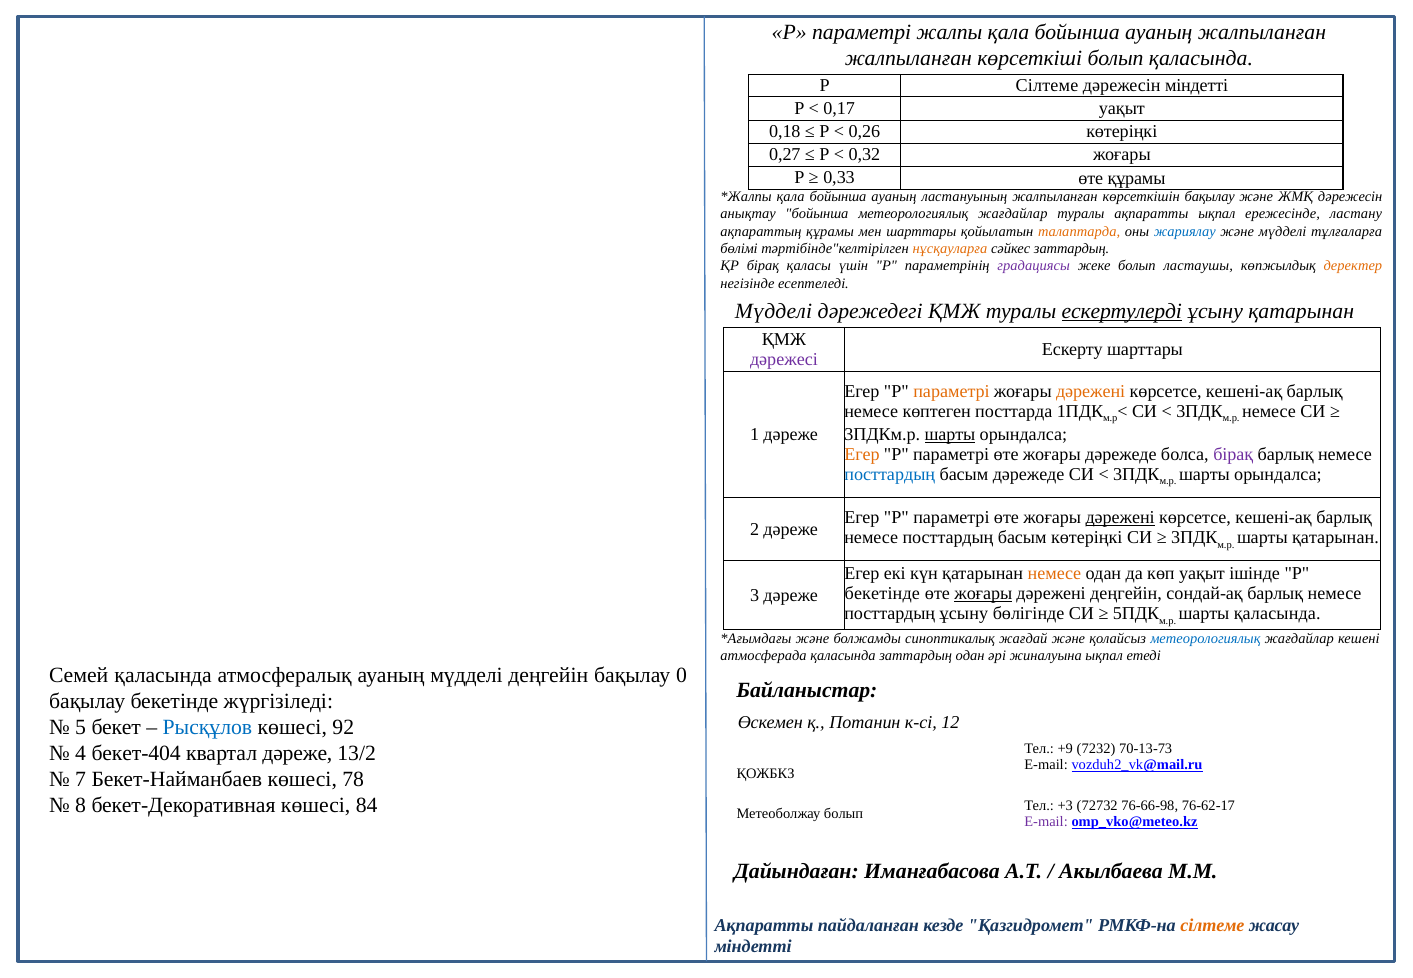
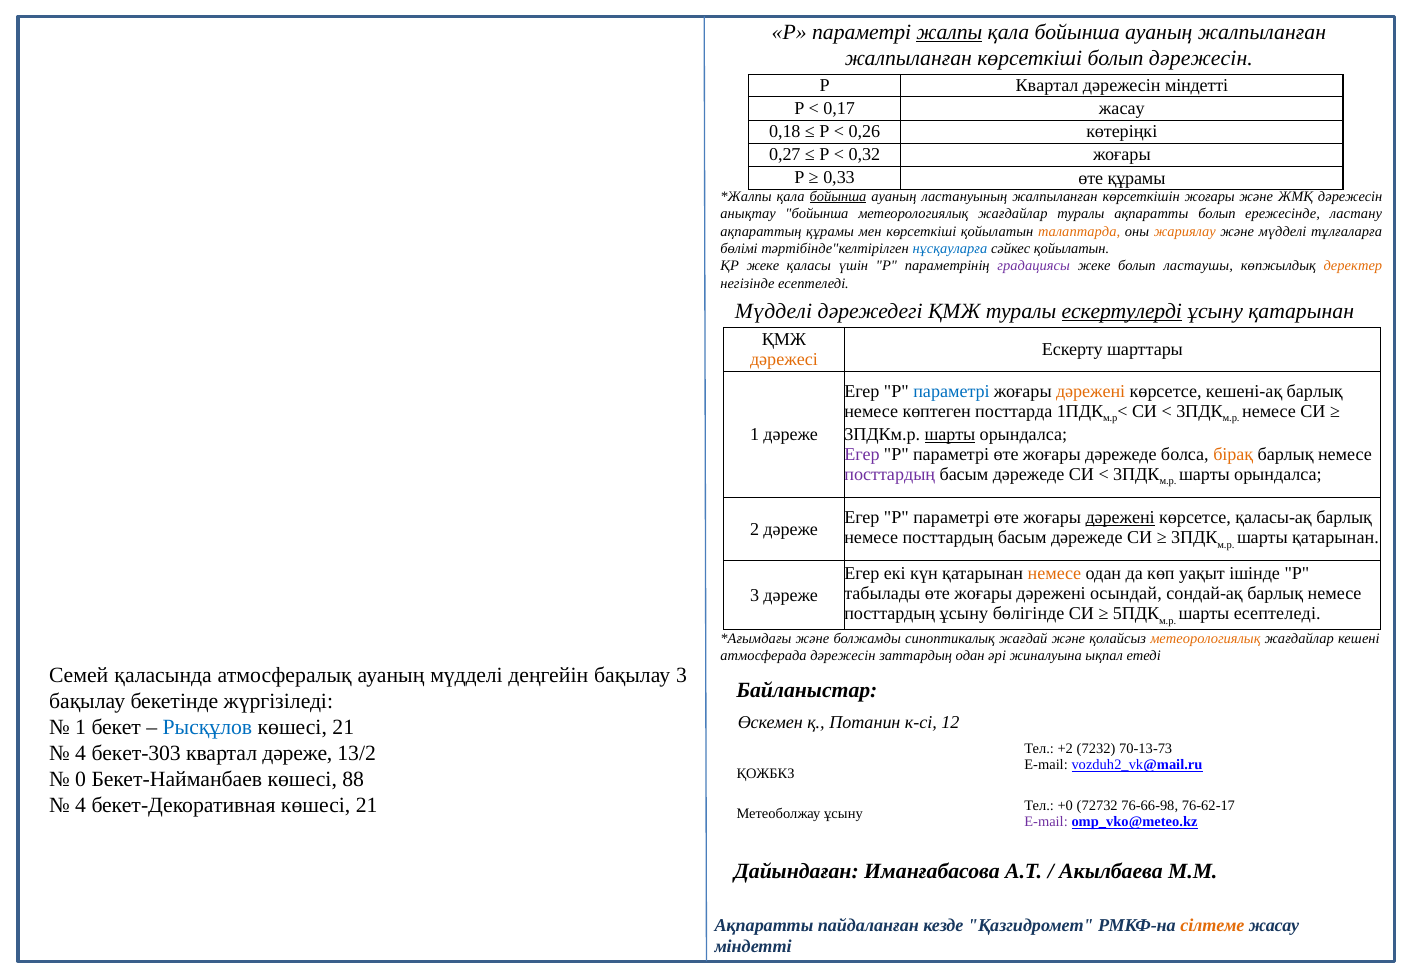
жалпы underline: none -> present (949, 32)
болып қаласында: қаласында -> дәрежесін (1201, 58)
Р Сілтеме: Сілтеме -> Квартал (1047, 86)
0,17 уақыт: уақыт -> жасау (1122, 108)
бойынша underline: none -> present (838, 197)
көрсеткішін бақылау: бақылау -> жоғары (1210, 197)
ақпаратты ықпал: ықпал -> болып (1217, 214)
мен шарттары: шарттары -> көрсеткіші (921, 231)
жариялау colour: blue -> orange (1185, 231)
нұсқауларға colour: orange -> blue (950, 249)
сәйкес заттардың: заттардың -> қойылатын (1072, 249)
ҚР бірақ: бірақ -> жеке (763, 266)
дәрежесі colour: purple -> orange (784, 359)
параметрі colour: orange -> blue (951, 392)
Егер colour: orange -> purple (862, 454)
бірақ colour: purple -> orange (1233, 454)
посттардың colour: blue -> purple (890, 474)
кешені-ақ: кешені-ақ -> қаласы-ақ (1274, 518)
көтеріңкі: көтеріңкі -> дәрежеде (1087, 538)
бекетінде: бекетінде -> табылады (882, 594)
жоғары underline: present -> none (983, 594)
дәрежені деңгейін: деңгейін -> осындай (1126, 594)
шарты қаласында: қаласында -> есептеледі (1277, 614)
метеорологиялық colour: blue -> orange (1205, 639)
атмосферада қаласында: қаласында -> дәрежесін (843, 656)
бақылау 0: 0 -> 3 (682, 675)
5: 5 -> 1 (81, 727)
92: 92 -> 21 (343, 727)
+9: +9 -> +2 (1065, 749)
бекет-404: бекет-404 -> бекет-303 (136, 754)
7: 7 -> 0 (81, 780)
78: 78 -> 88 (353, 780)
8: 8 -> 4 (81, 806)
бекет-Декоративная көшесі 84: 84 -> 21 (367, 806)
+3: +3 -> +0 (1065, 806)
Метеоболжау болып: болып -> ұсыну (843, 814)
